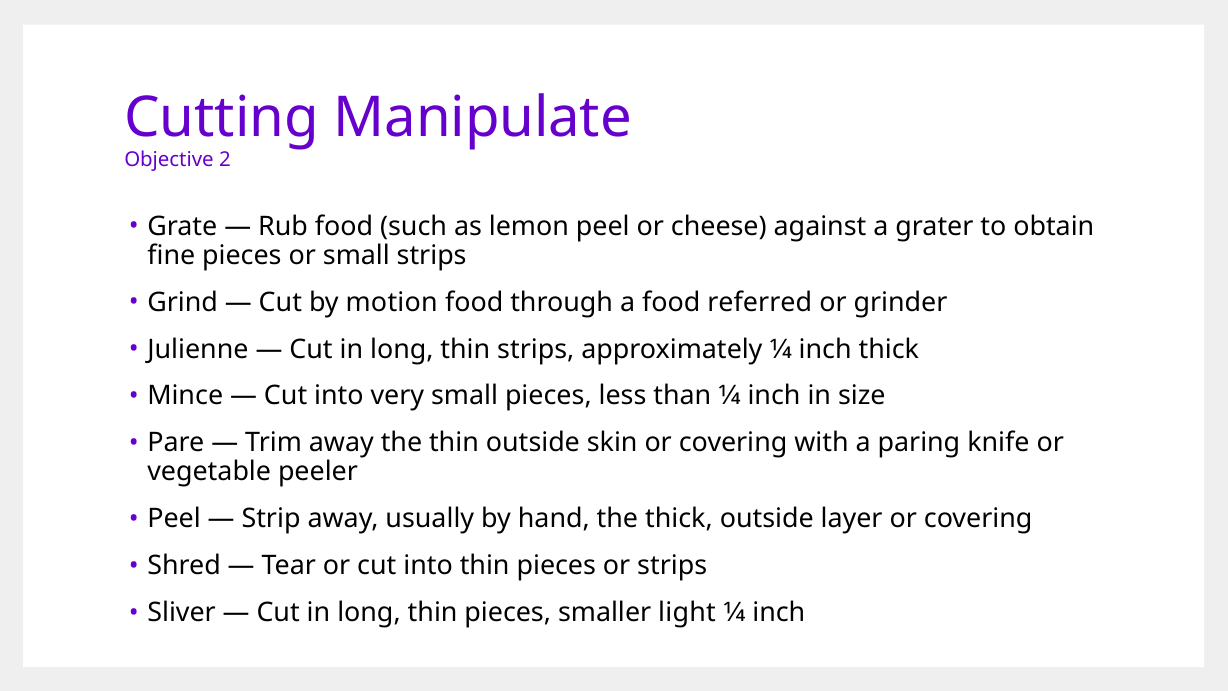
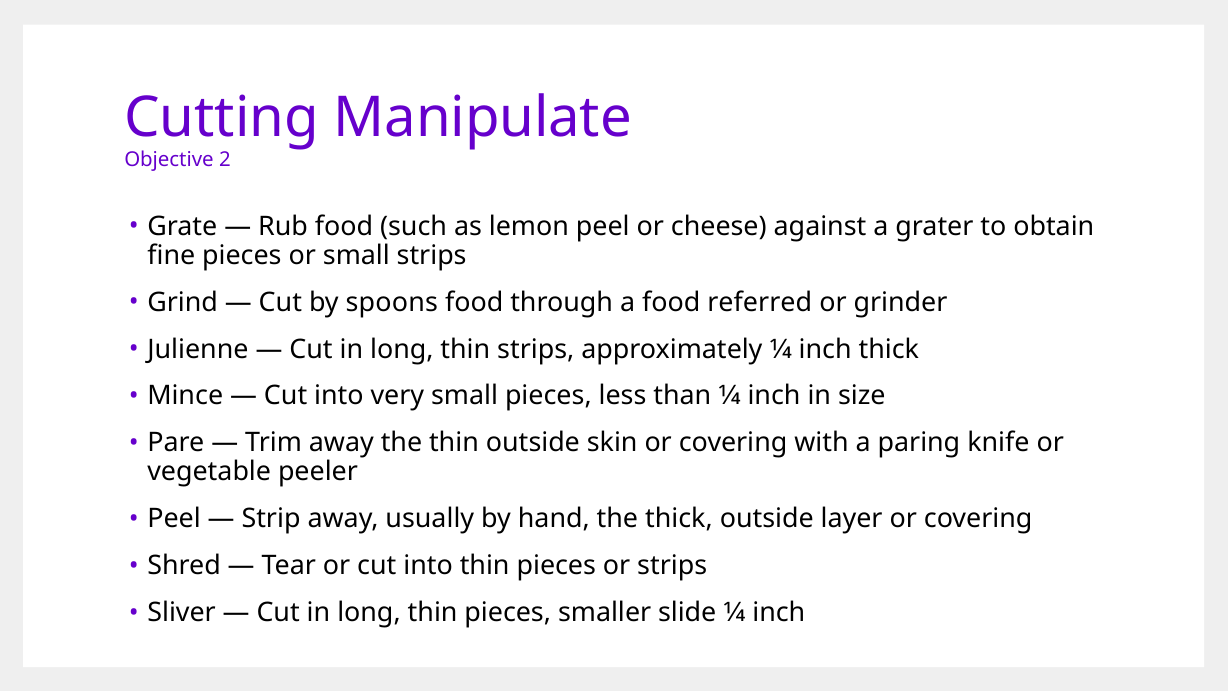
motion: motion -> spoons (392, 302)
light: light -> slide (687, 613)
